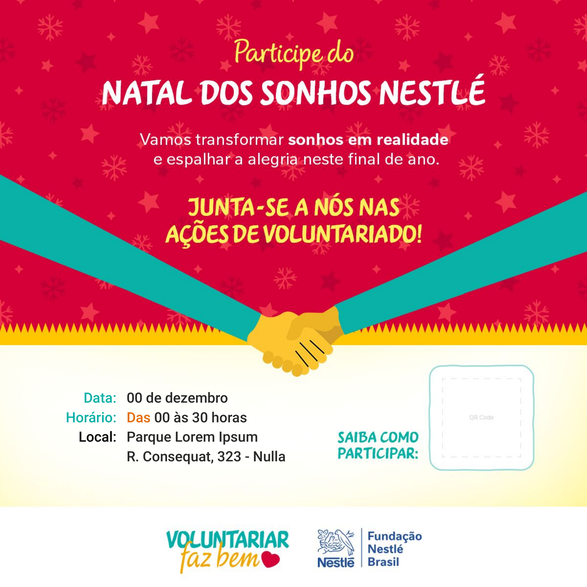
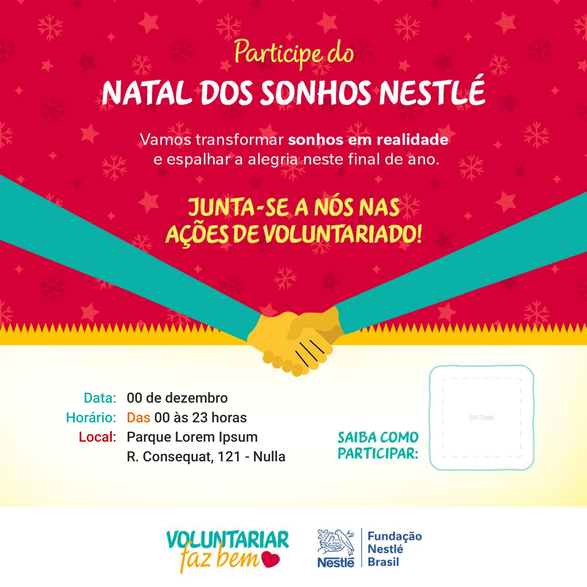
30: 30 -> 23 (200, 418)
Local colour: black -> red (98, 437)
323: 323 -> 121 (229, 457)
